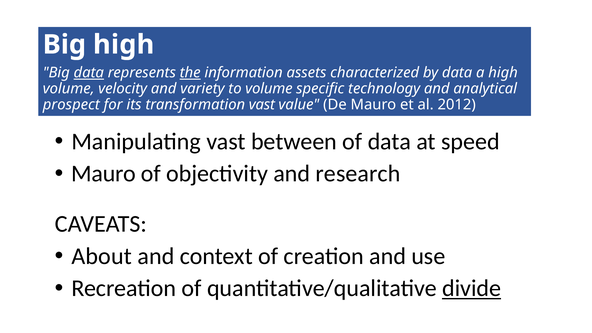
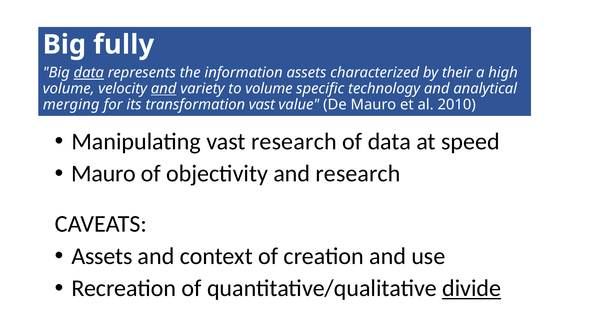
Big high: high -> fully (124, 45)
the underline: present -> none (190, 73)
by data: data -> their (457, 73)
and underline: none -> present (164, 89)
prospect: prospect -> merging (71, 105)
2012: 2012 -> 2010 (457, 105)
vast between: between -> research (294, 142)
About: About -> Assets (102, 256)
